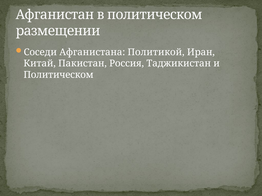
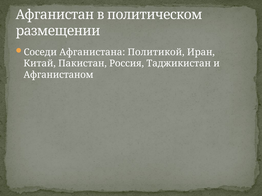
Политическом: Политическом -> Афганистаном (59, 75)
